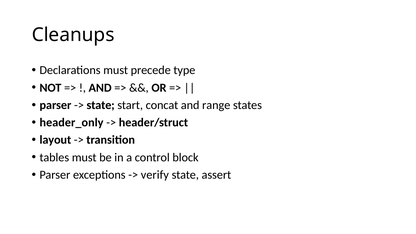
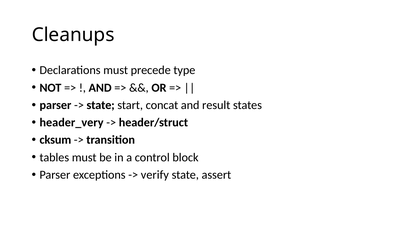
range: range -> result (216, 105)
header_only: header_only -> header_very (72, 123)
layout: layout -> cksum (55, 140)
